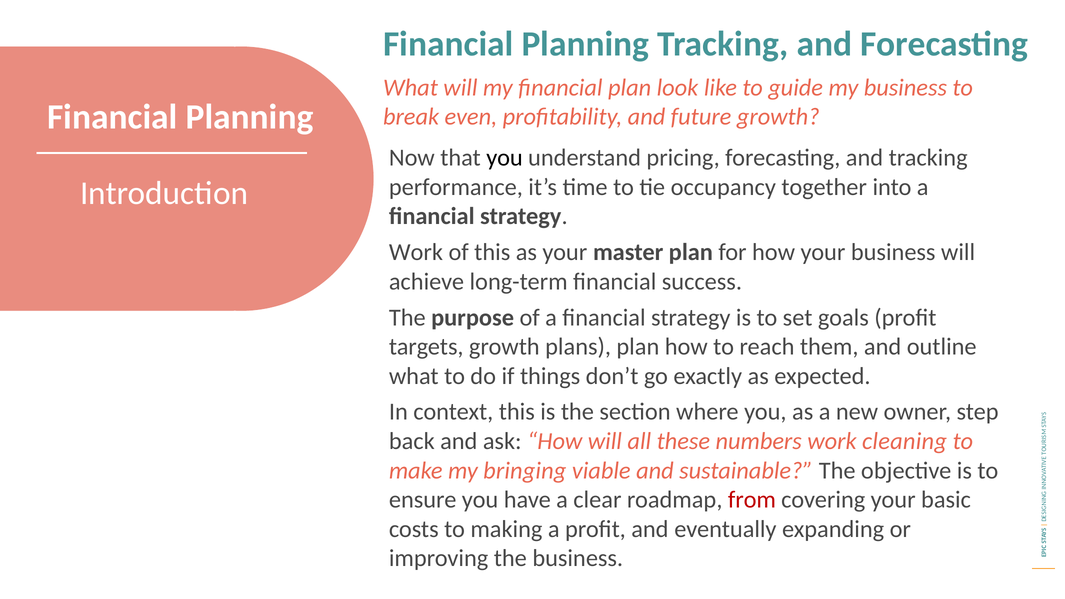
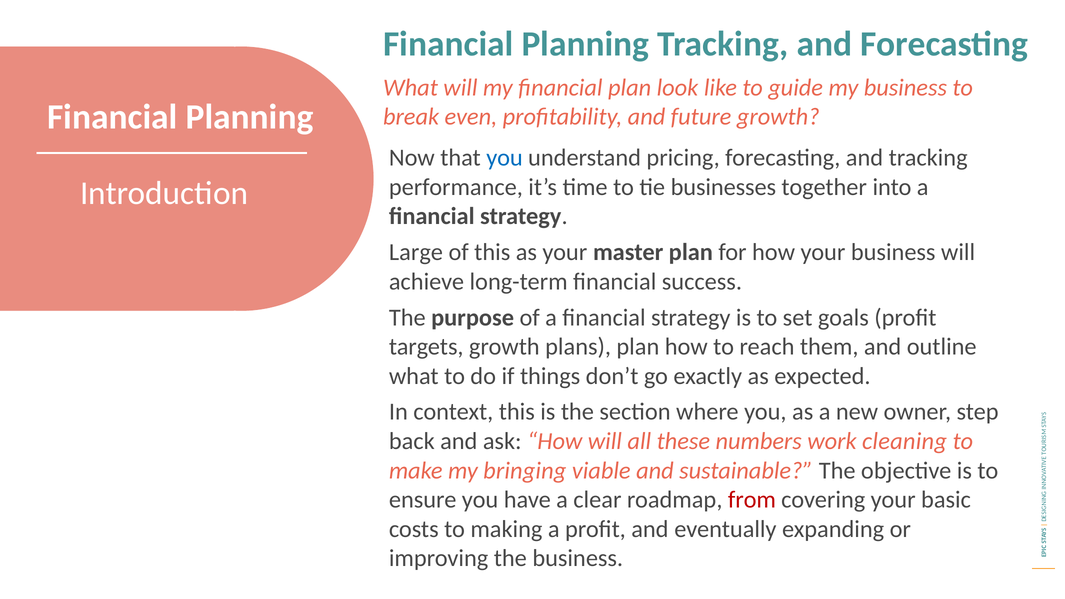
you colour: black -> blue (505, 158)
occupancy: occupancy -> businesses (723, 187)
Work: Work -> Large (416, 252)
